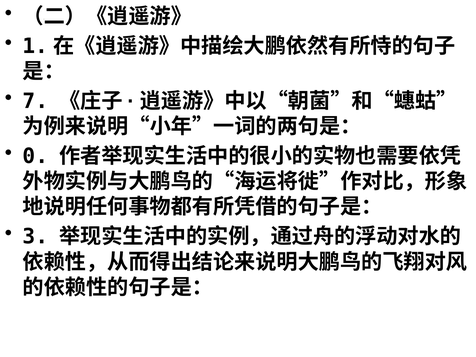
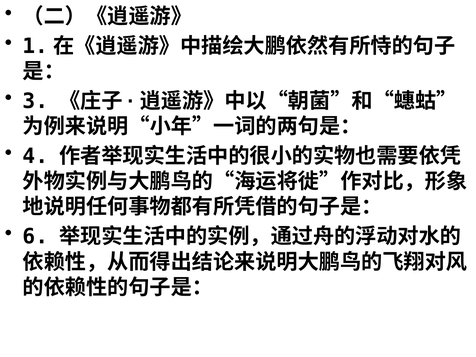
7: 7 -> 3 (35, 101)
0: 0 -> 4 (35, 156)
3: 3 -> 6 (35, 237)
